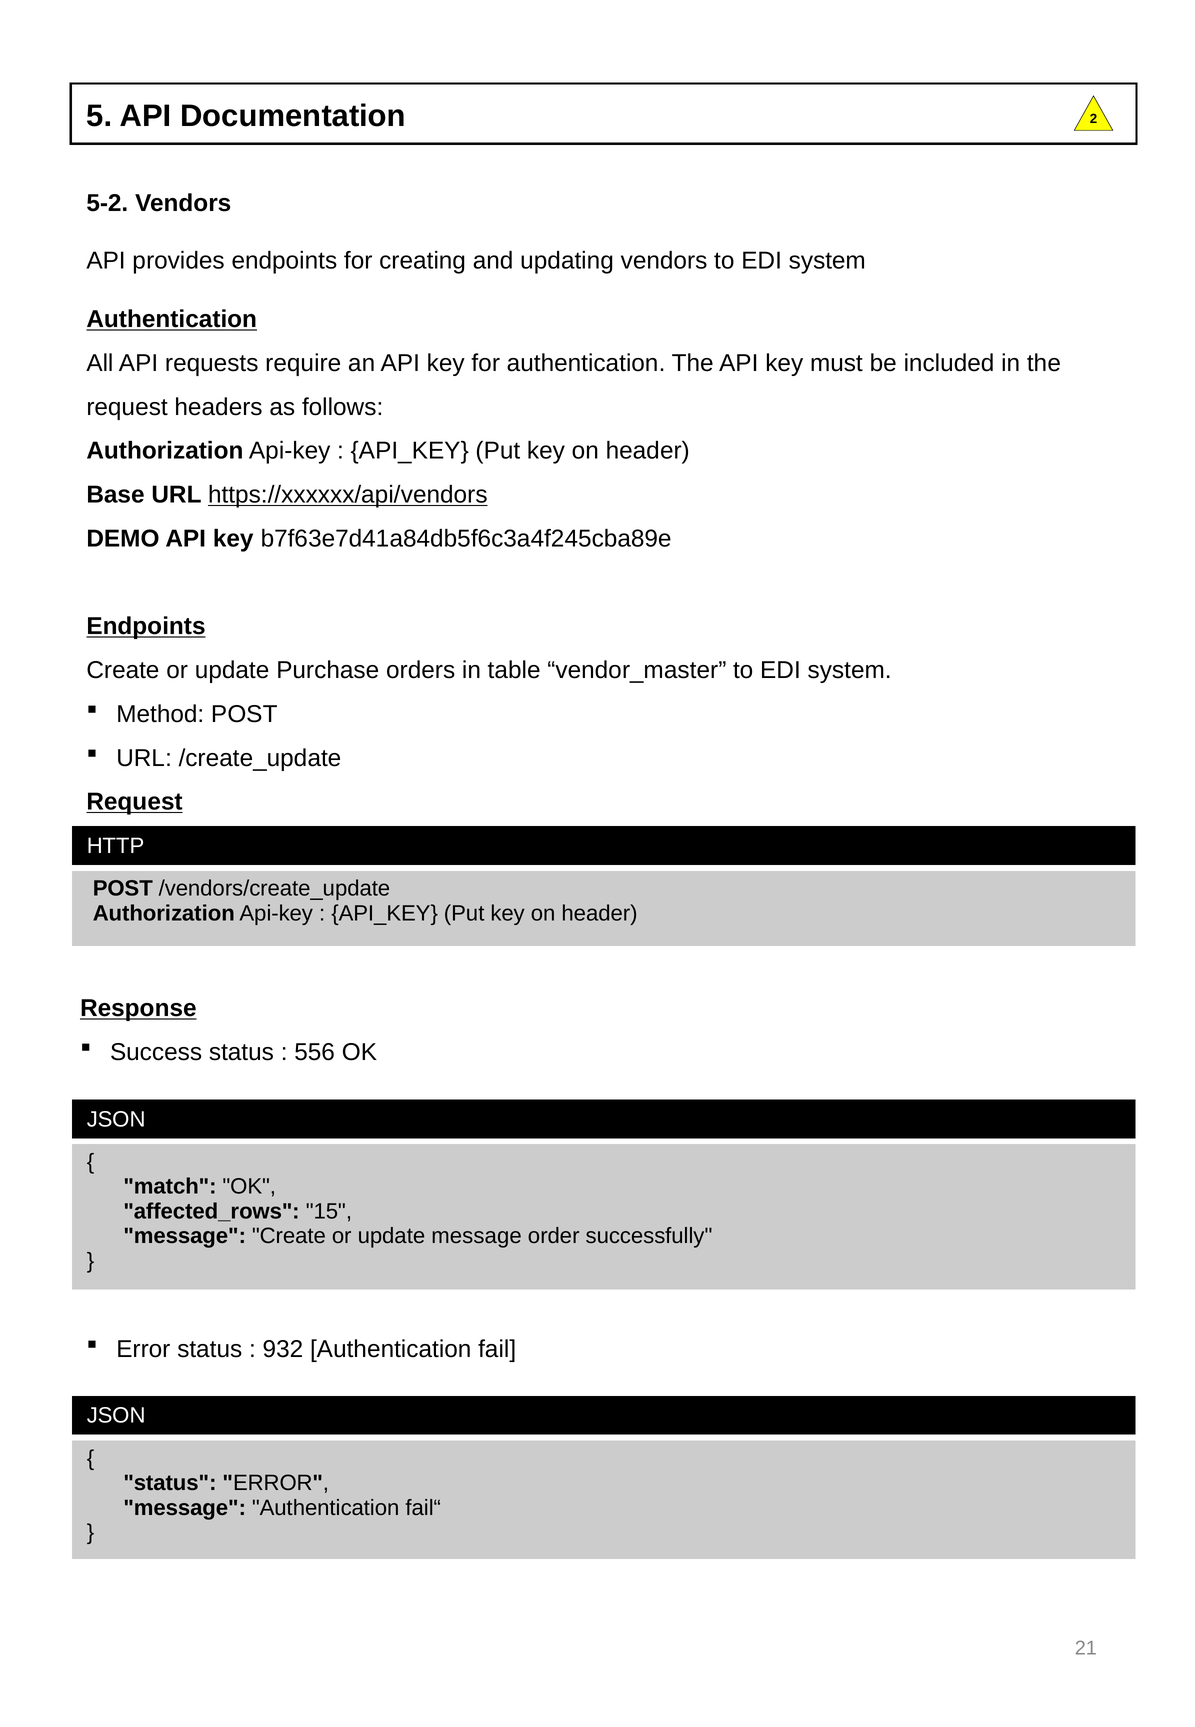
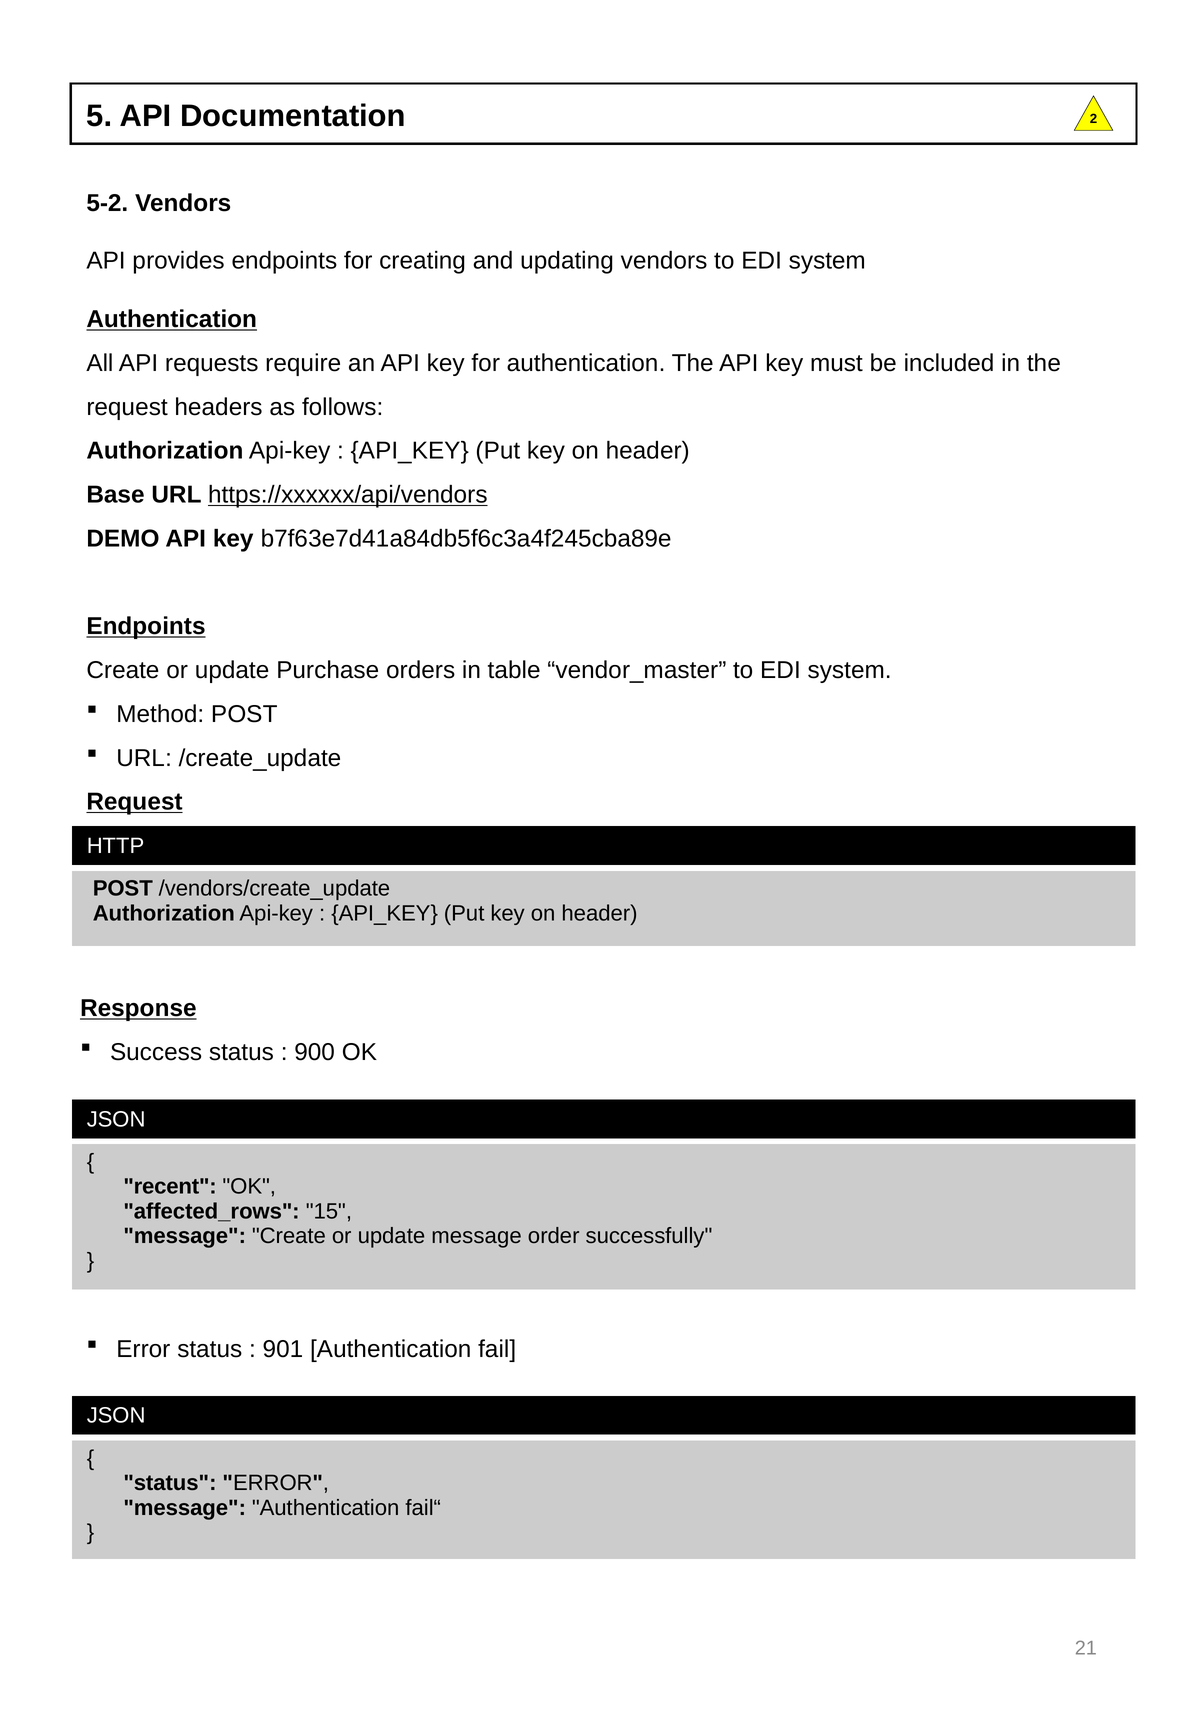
556: 556 -> 900 (315, 1052)
match: match -> recent (170, 1186)
932: 932 -> 901 (283, 1349)
